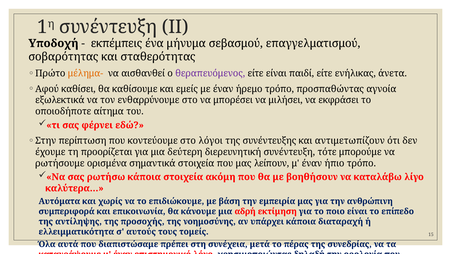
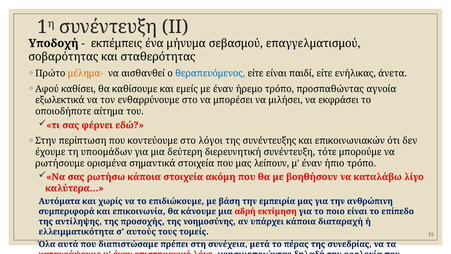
θεραπευόμενος colour: purple -> blue (210, 73)
αντιμετωπίζουν: αντιμετωπίζουν -> επικοινωνιακών (350, 141)
προορίζεται: προορίζεται -> υποομάδων (107, 152)
